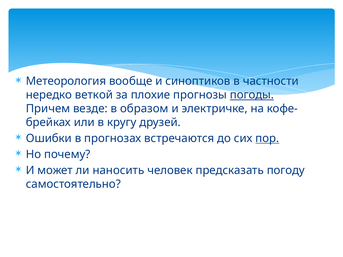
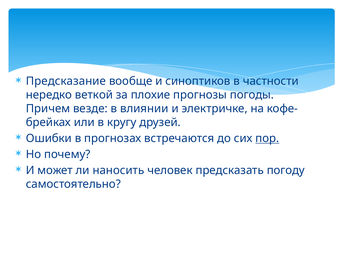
Метеорология: Метеорология -> Предсказание (66, 81)
погоды underline: present -> none (252, 95)
образом: образом -> влиянии (144, 109)
